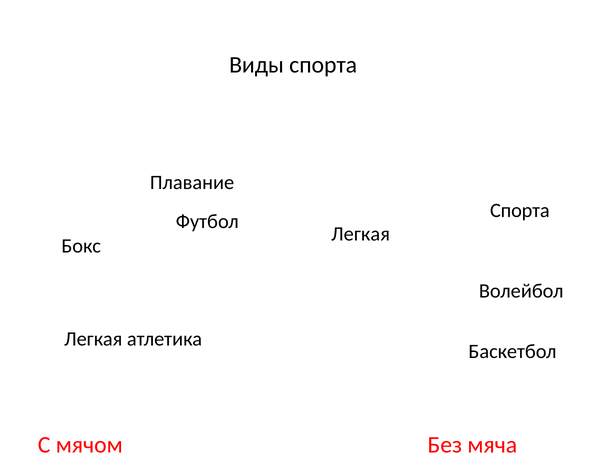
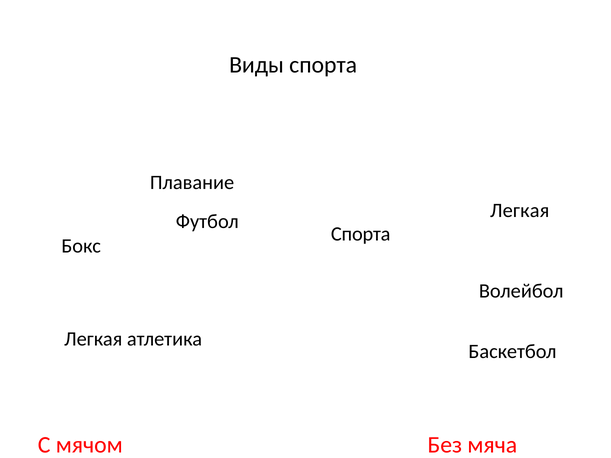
Спорта: Спорта -> Легкая (520, 211)
Легкая: Легкая -> Спорта (361, 234)
